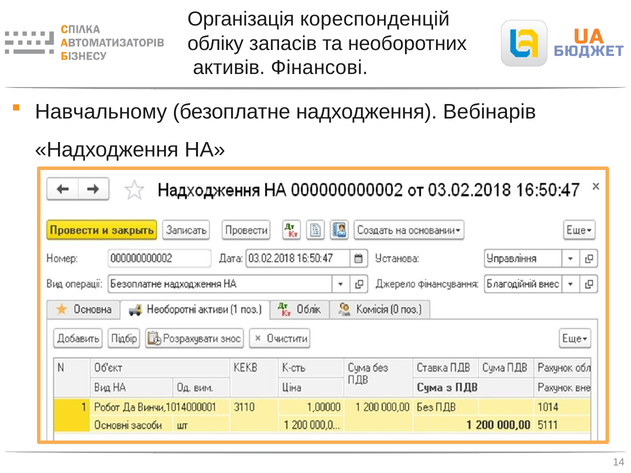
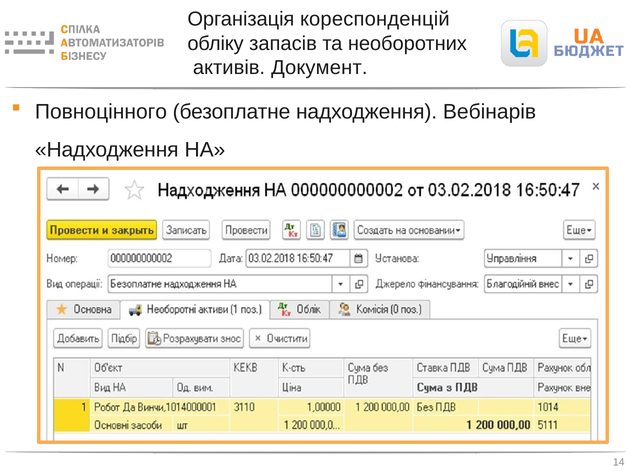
Фінансові: Фінансові -> Документ (319, 68)
Навчальному: Навчальному -> Повноцінного (101, 112)
